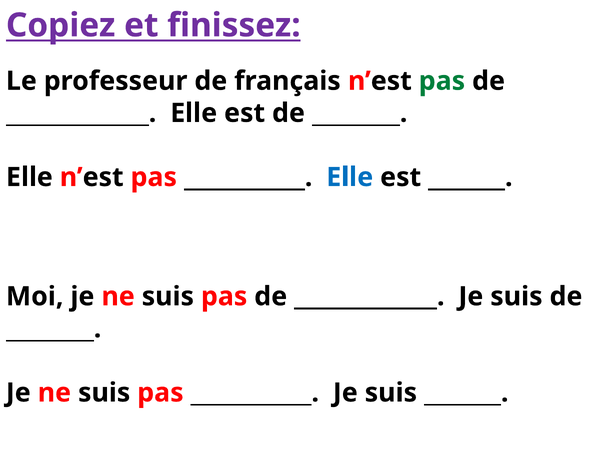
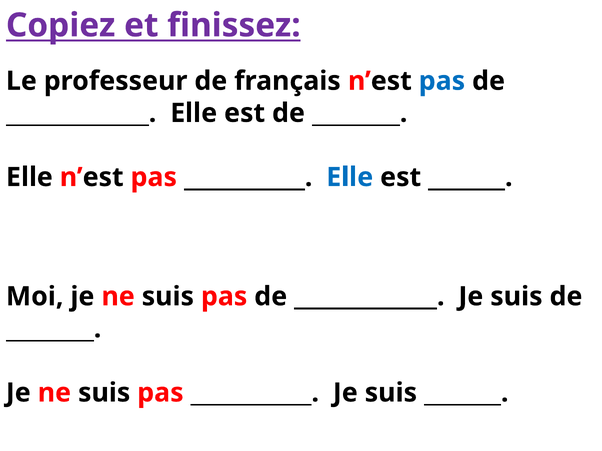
pas colour: green -> blue (442, 81)
